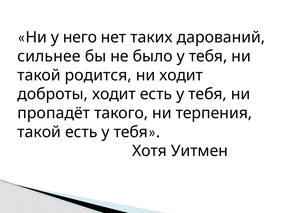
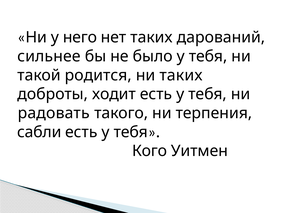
ни ходит: ходит -> таких (181, 75)
пропадёт: пропадёт -> радовать (54, 113)
такой: такой -> сабли (39, 132)
Хотя: Хотя -> Кого (150, 151)
